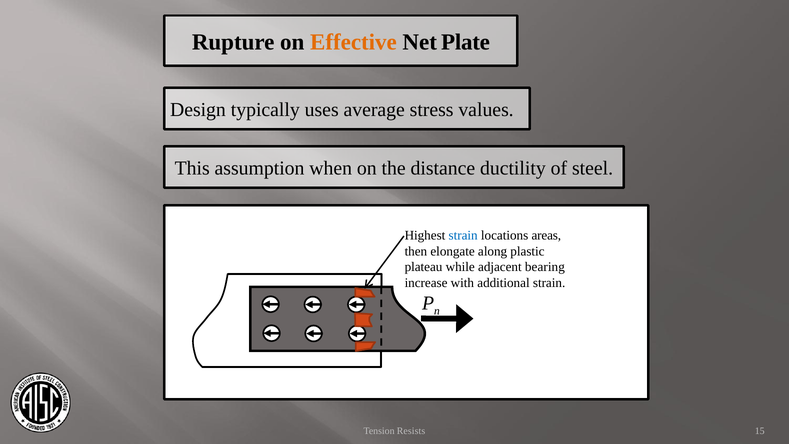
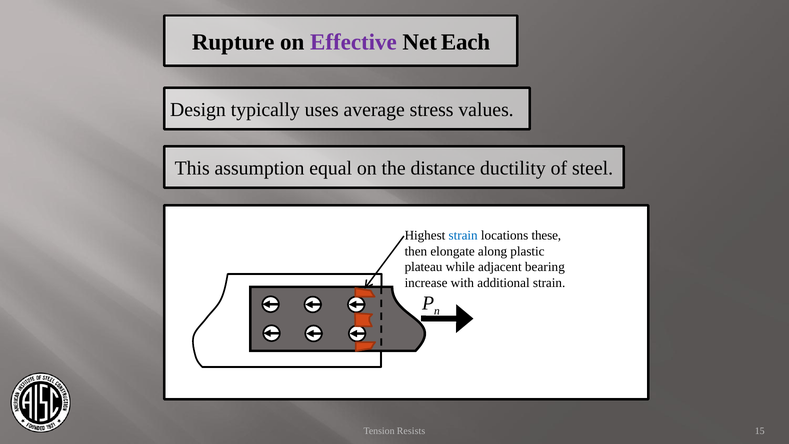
Effective colour: orange -> purple (353, 42)
Plate: Plate -> Each (466, 42)
when: when -> equal (331, 168)
areas: areas -> these (546, 235)
